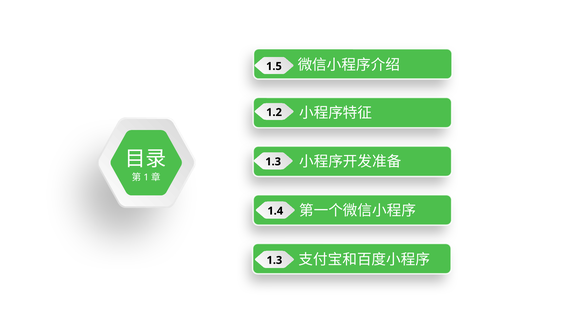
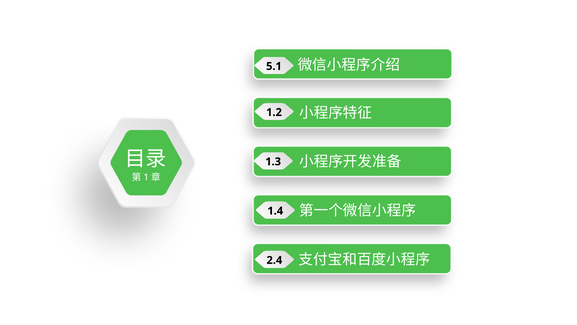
1.5: 1.5 -> 5.1 (274, 66)
1.3: 1.3 -> 2.4 (274, 260)
